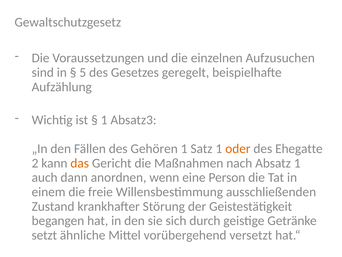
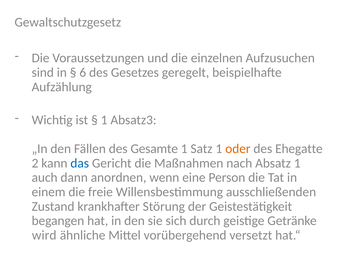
5: 5 -> 6 (83, 72)
Gehören: Gehören -> Gesamte (154, 149)
das colour: orange -> blue (80, 163)
setzt: setzt -> wird (44, 235)
